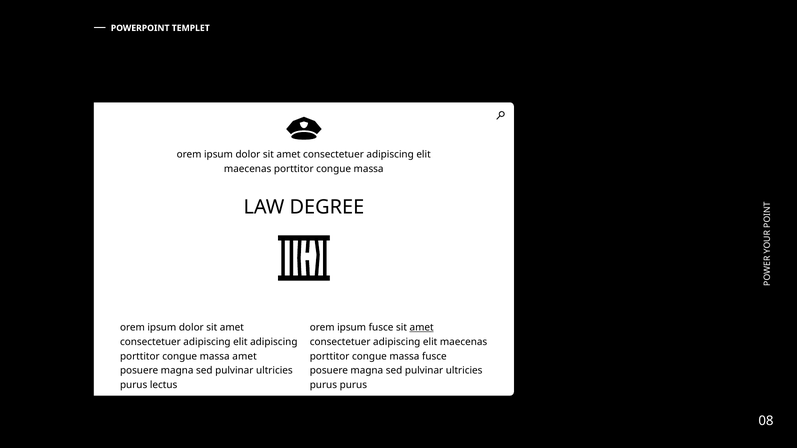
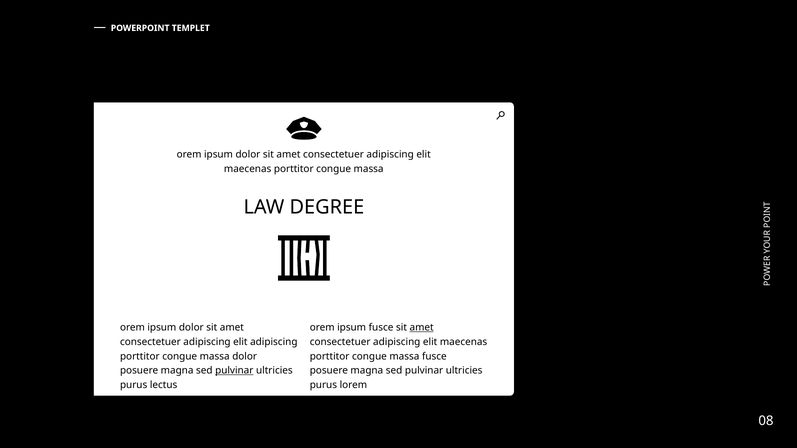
massa amet: amet -> dolor (245, 357)
pulvinar underline: none -> present (234, 371)
purus purus: purus -> lorem (353, 385)
